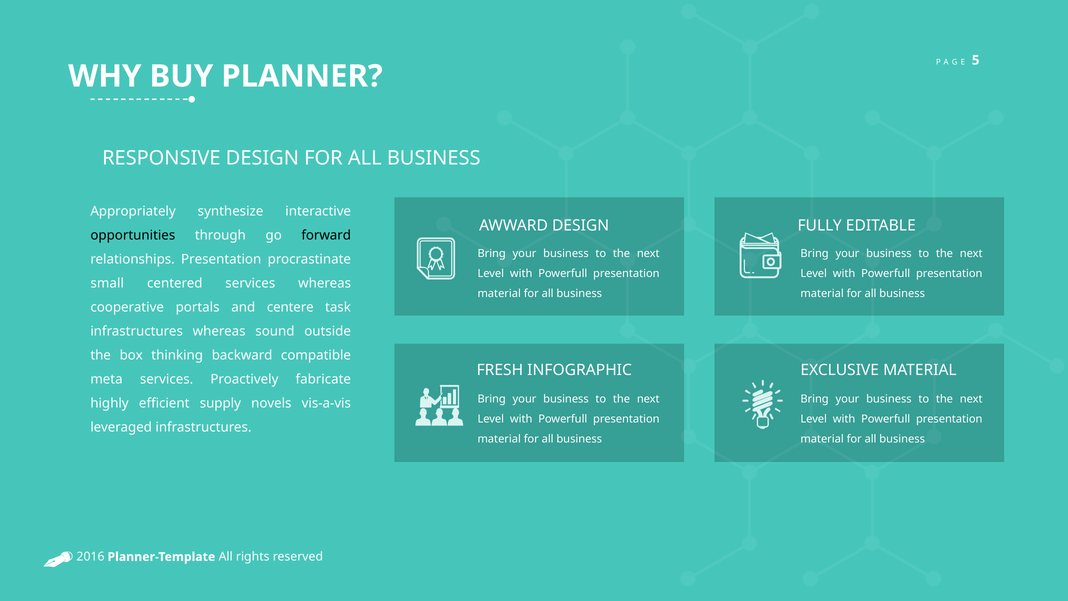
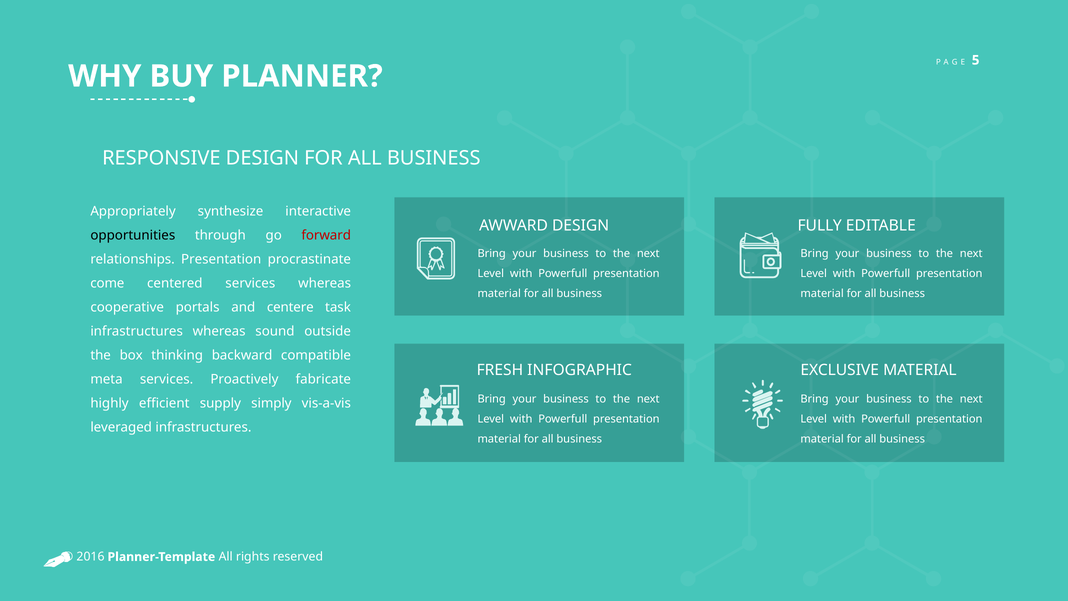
forward colour: black -> red (326, 235)
small: small -> come (107, 283)
novels: novels -> simply (271, 403)
